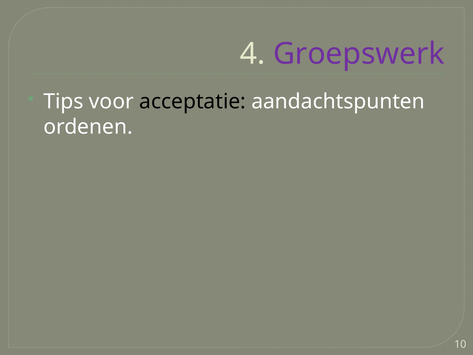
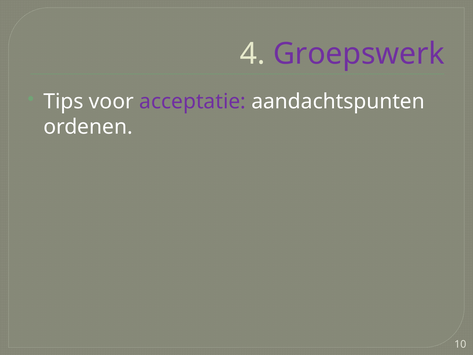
acceptatie colour: black -> purple (193, 102)
